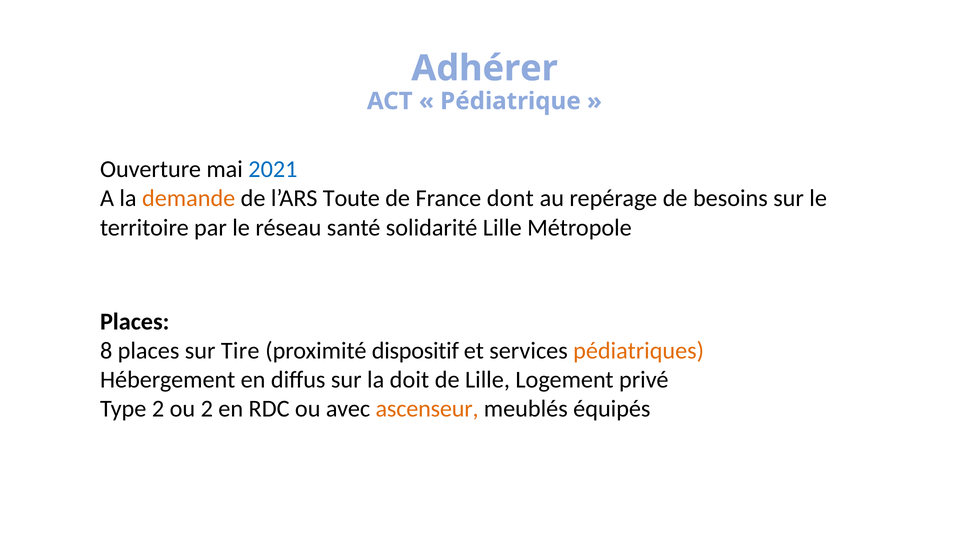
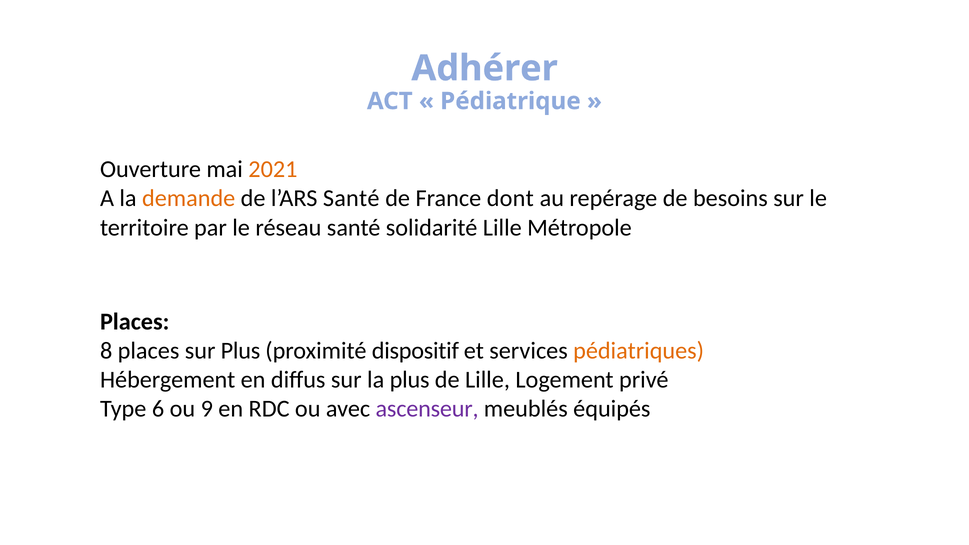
2021 colour: blue -> orange (273, 169)
l’ARS Toute: Toute -> Santé (351, 198)
sur Tire: Tire -> Plus (240, 351)
la doit: doit -> plus (410, 380)
Type 2: 2 -> 6 (158, 409)
ou 2: 2 -> 9 (207, 409)
ascenseur colour: orange -> purple (427, 409)
